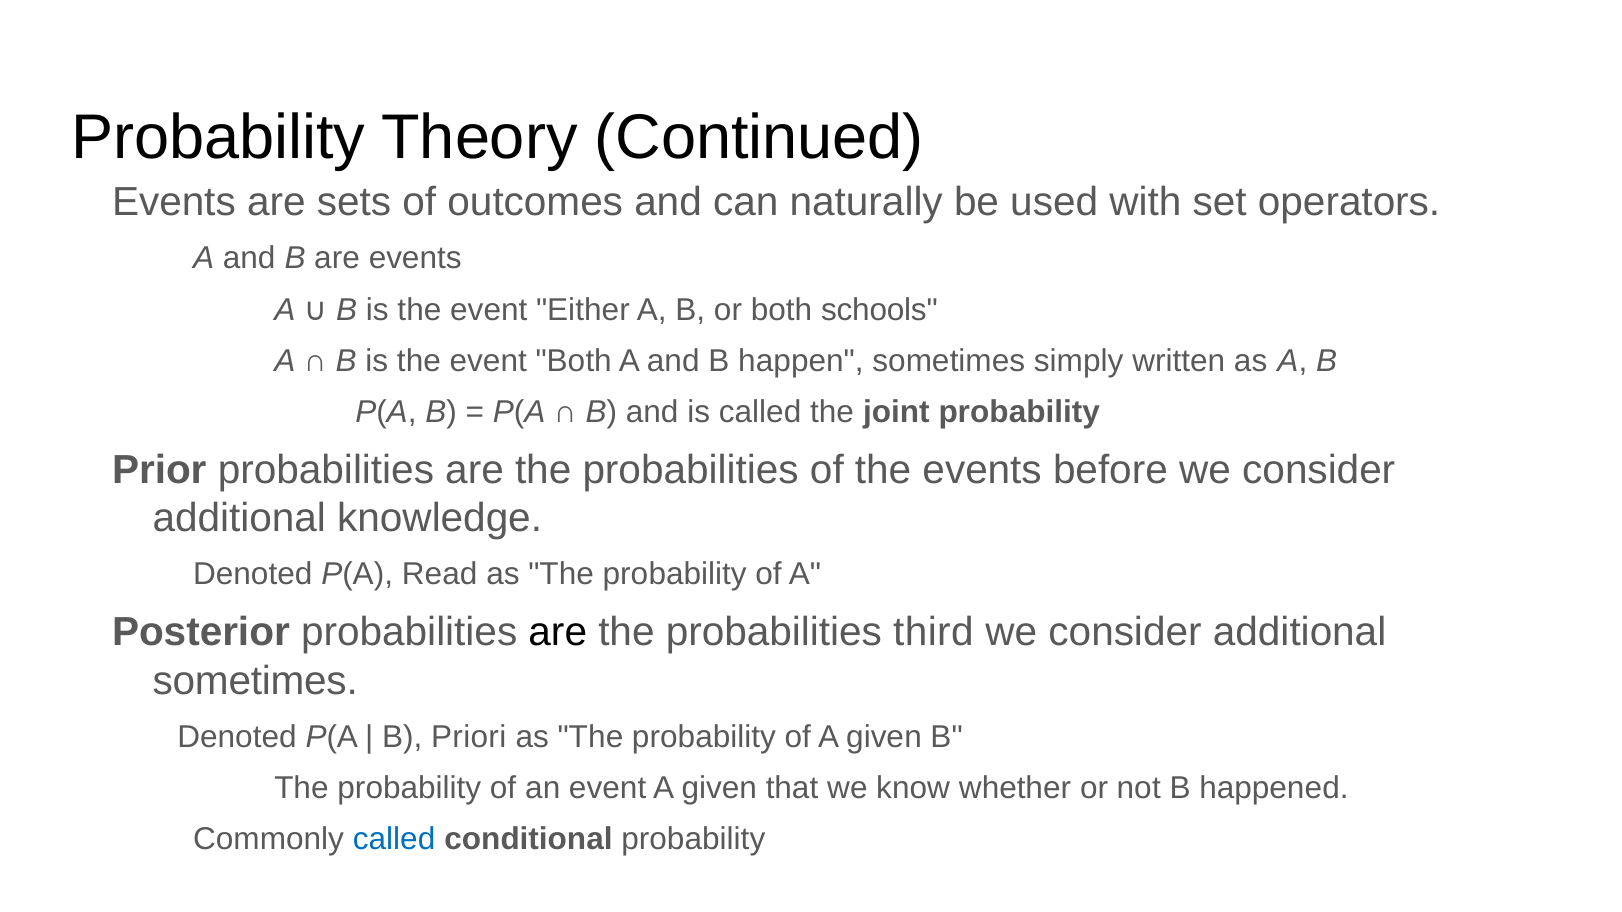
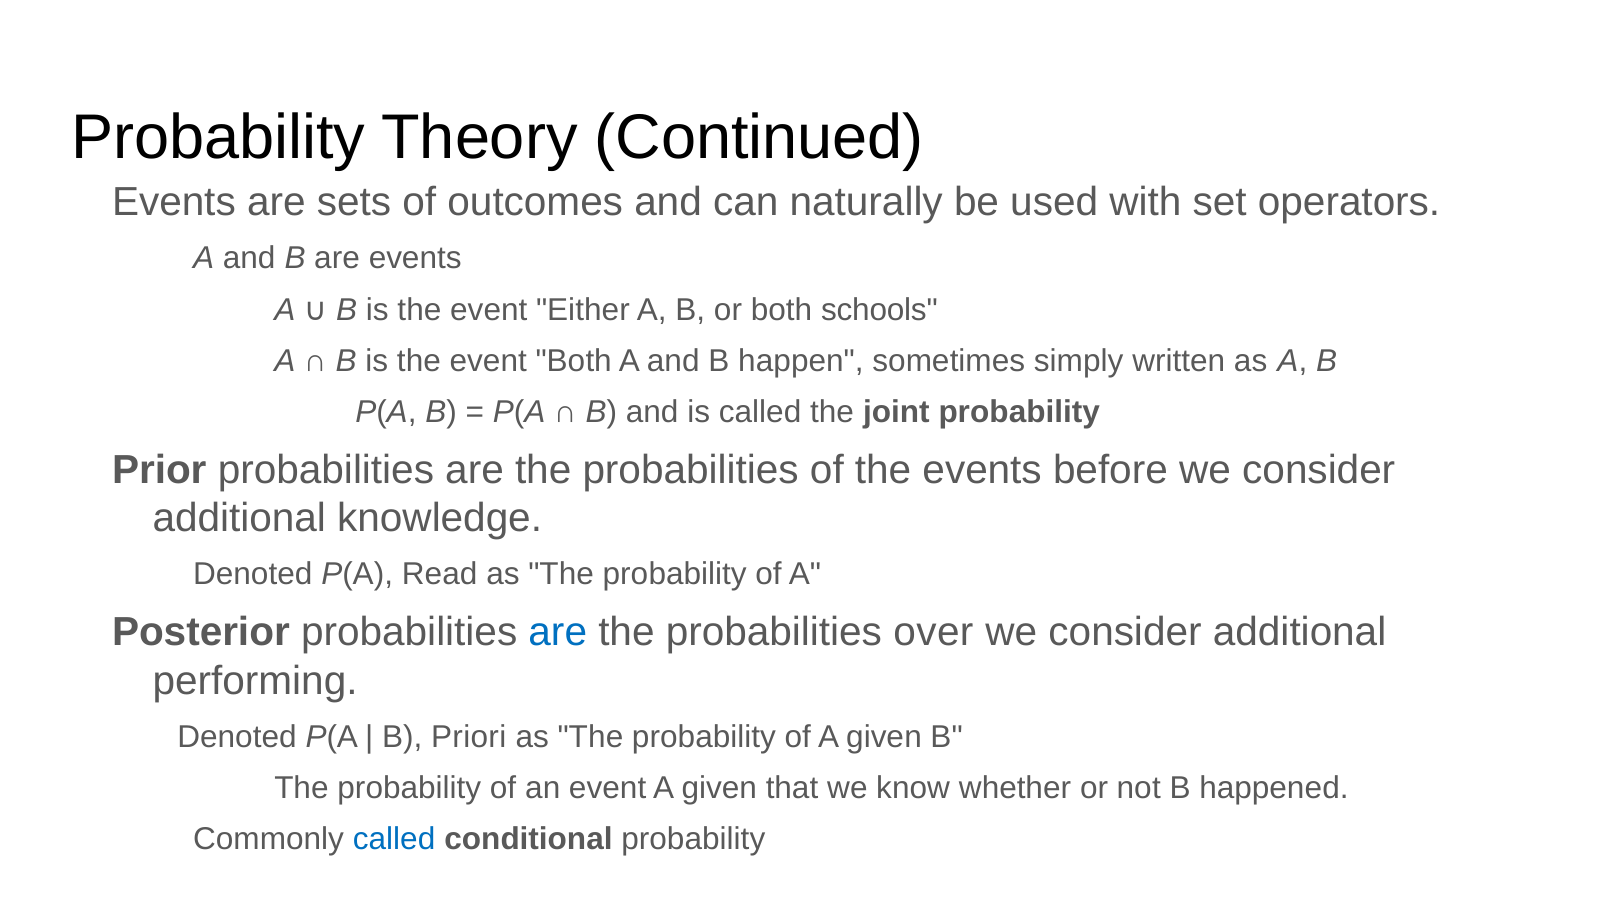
are colour: black -> blue (558, 632)
third: third -> over (933, 632)
sometimes: sometimes -> performing (255, 681)
